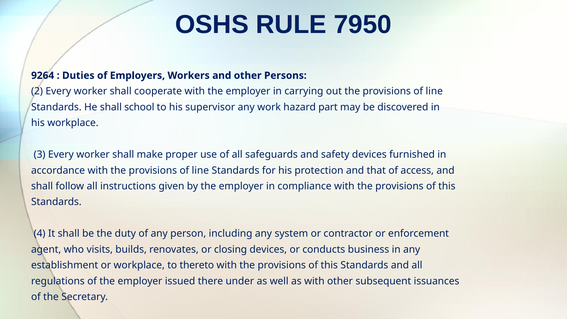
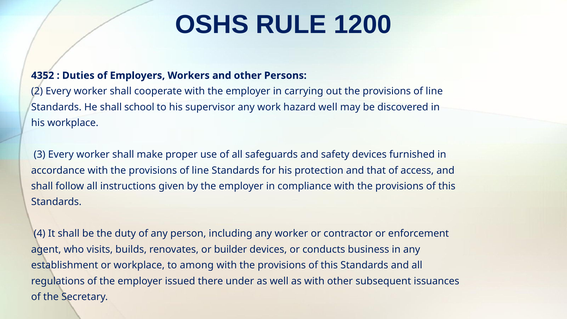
7950: 7950 -> 1200 (363, 25)
9264: 9264 -> 4352 (43, 76)
hazard part: part -> well (328, 107)
any system: system -> worker (291, 234)
closing: closing -> builder (231, 249)
thereto: thereto -> among (197, 265)
